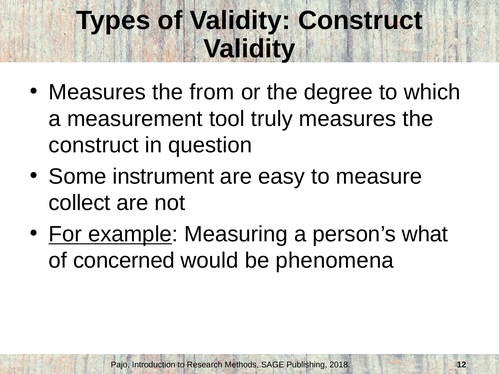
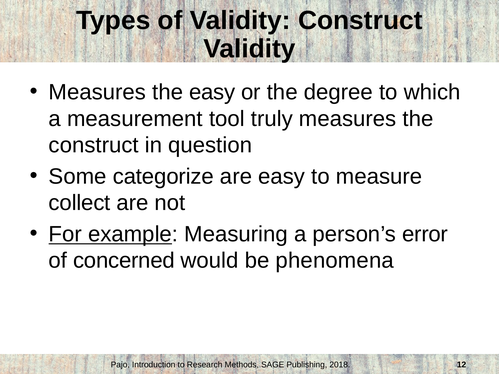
the from: from -> easy (212, 92)
instrument: instrument -> categorize (163, 177)
what: what -> error (425, 234)
